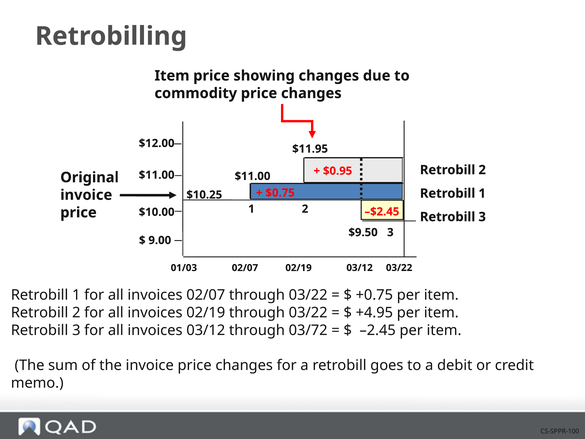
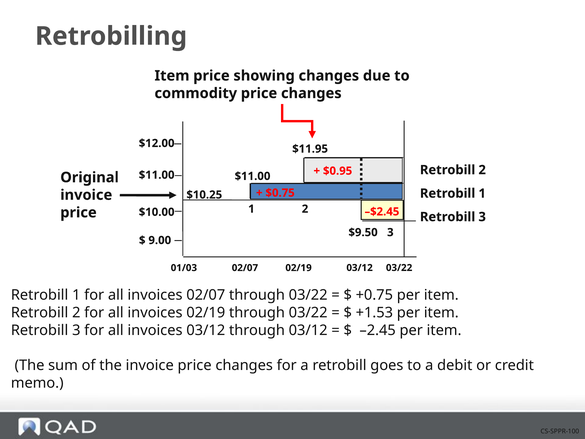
+4.95: +4.95 -> +1.53 (374, 312)
through 03/72: 03/72 -> 03/12 (308, 330)
